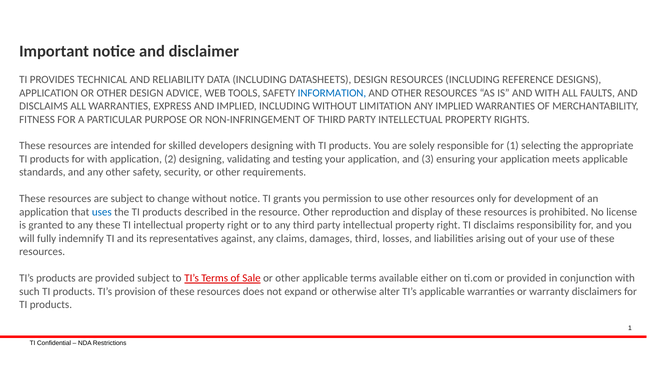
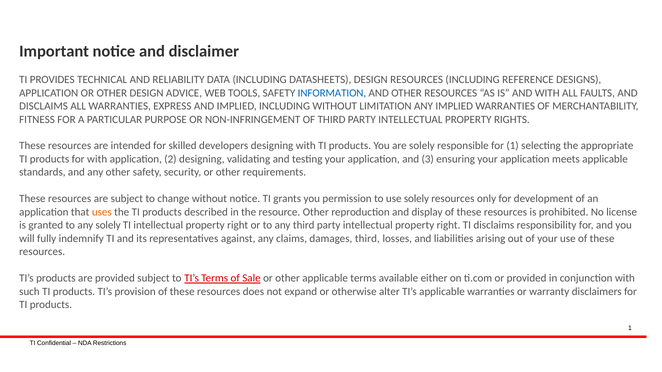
use other: other -> solely (416, 199)
uses colour: blue -> orange (102, 212)
any these: these -> solely (108, 225)
